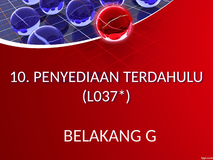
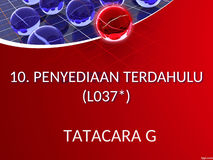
BELAKANG: BELAKANG -> TATACARA (102, 136)
